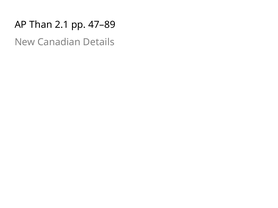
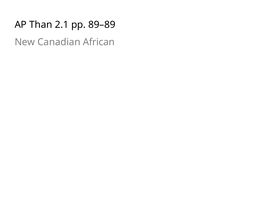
47–89: 47–89 -> 89–89 (102, 25)
Details: Details -> African (99, 42)
